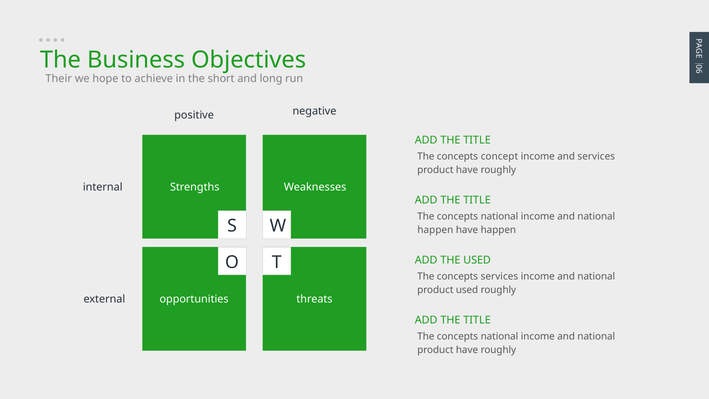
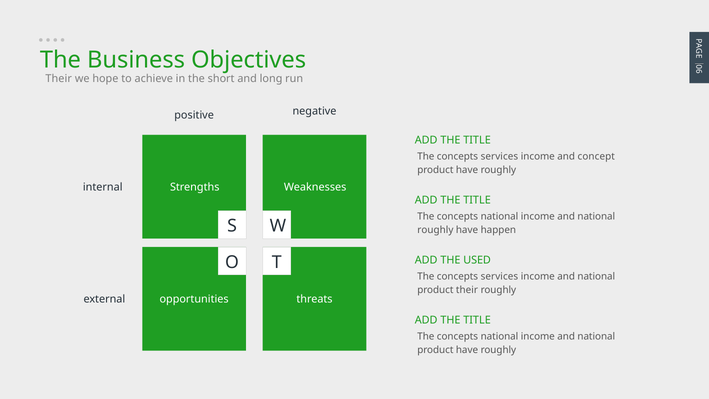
concept: concept -> services (499, 157)
and services: services -> concept (596, 157)
happen: happen -> roughly (435, 230)
product used: used -> their (467, 290)
